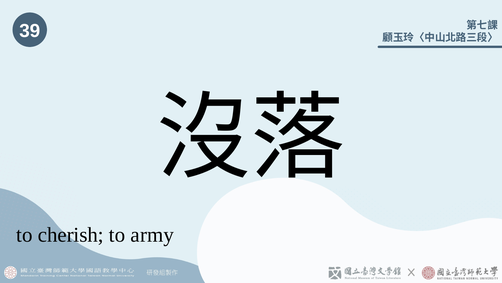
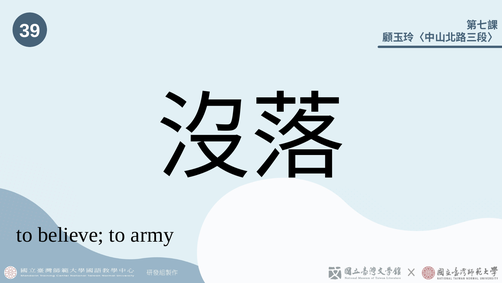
cherish: cherish -> believe (71, 234)
